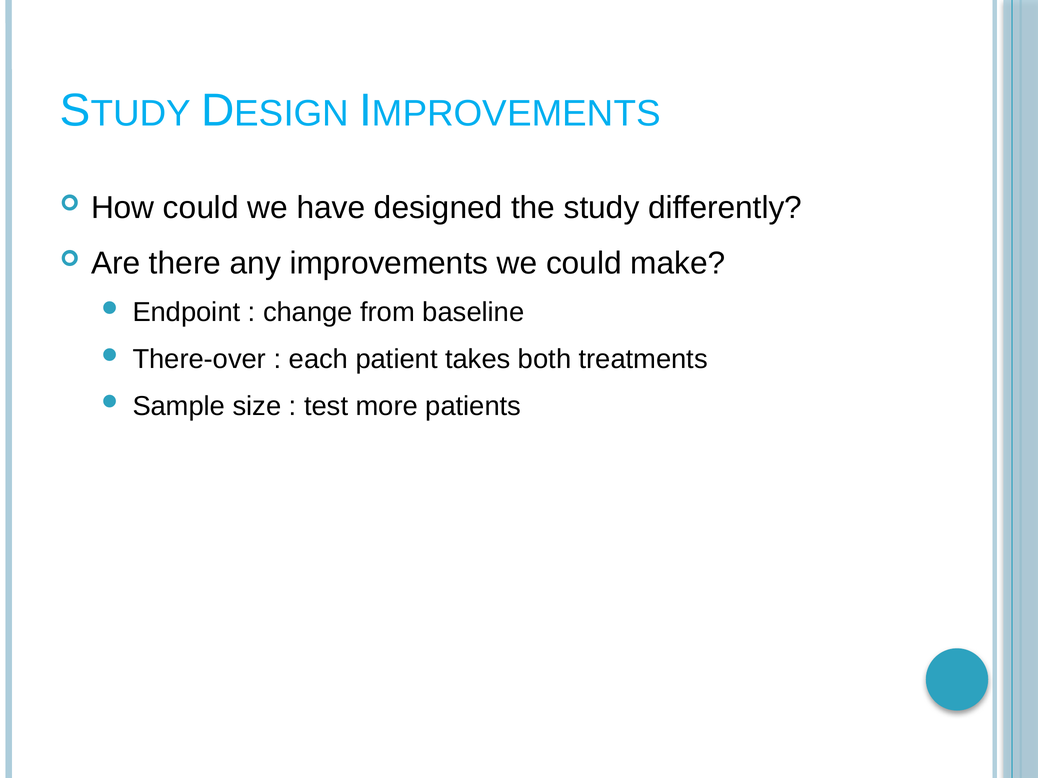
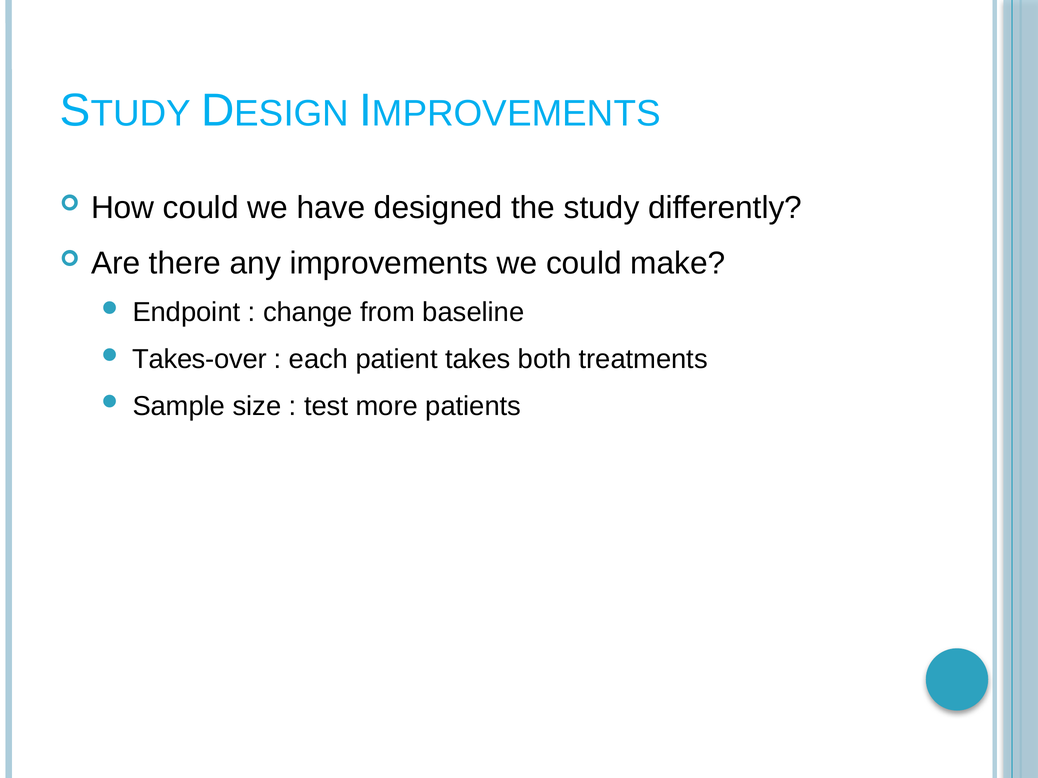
There-over: There-over -> Takes-over (199, 359)
